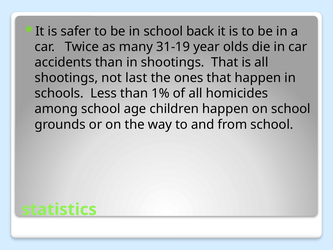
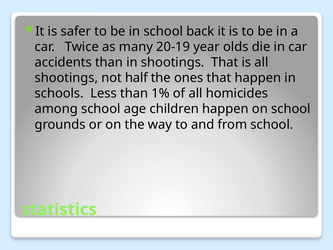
31-19: 31-19 -> 20-19 (173, 47)
last: last -> half (136, 78)
